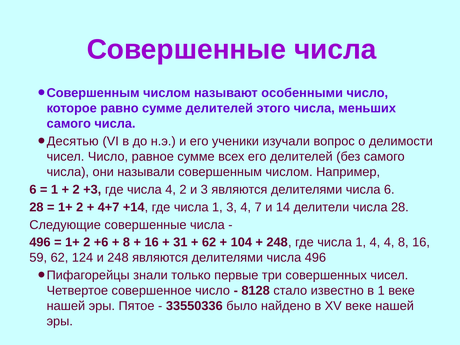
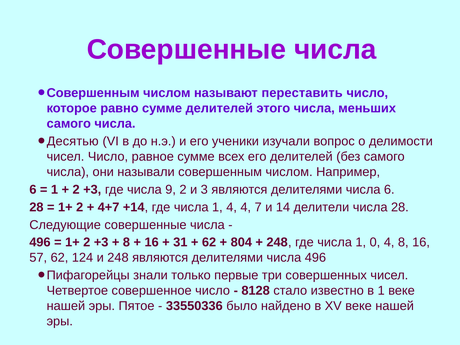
особенными: особенными -> переставить (302, 93)
числа 4: 4 -> 9 (171, 190)
1 3: 3 -> 4 (232, 207)
1+ 2 +6: +6 -> +3 (101, 242)
104: 104 -> 804 (241, 242)
1 4: 4 -> 0 (375, 242)
59: 59 -> 57 (38, 258)
